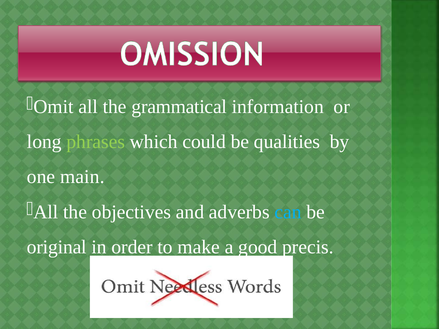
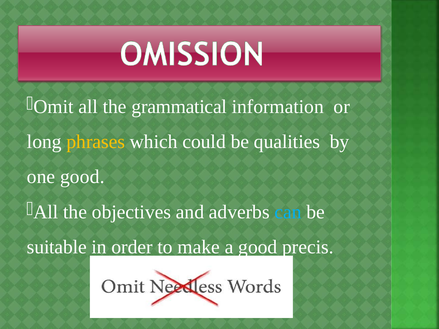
phrases colour: light green -> yellow (96, 142)
one main: main -> good (82, 177)
original: original -> suitable (57, 247)
